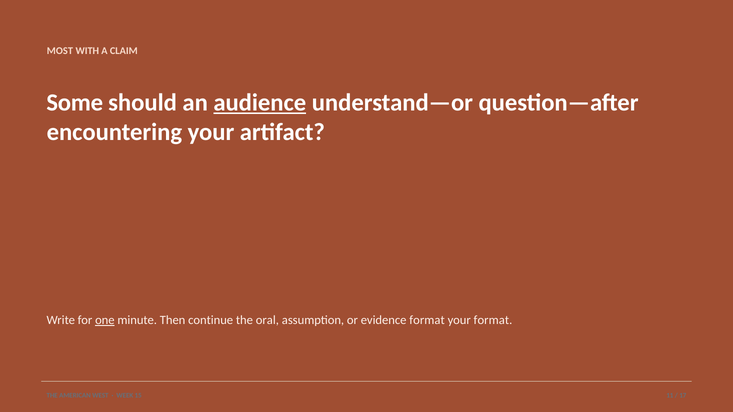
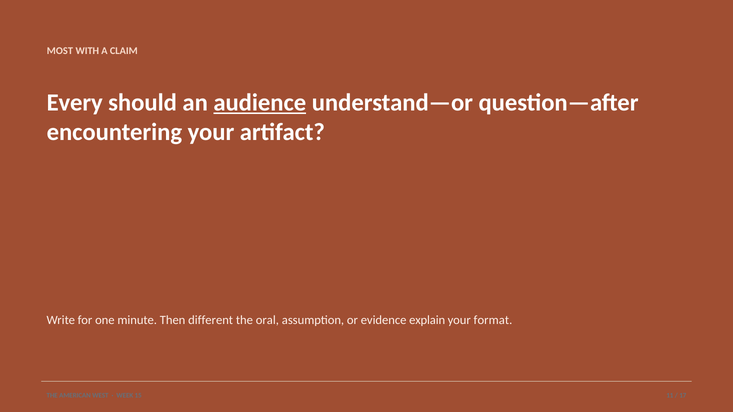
Some: Some -> Every (75, 103)
one underline: present -> none (105, 320)
continue: continue -> different (211, 320)
evidence format: format -> explain (427, 320)
